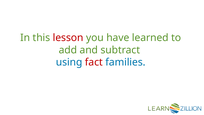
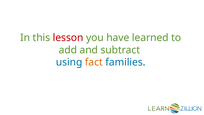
fact colour: red -> orange (94, 62)
